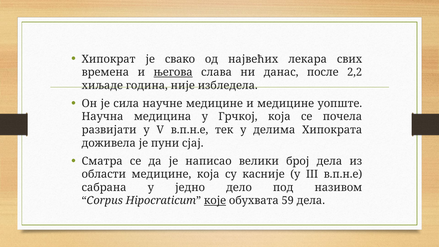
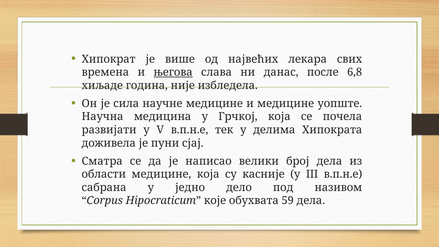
свако: свако -> више (180, 59)
2,2: 2,2 -> 6,8 (355, 72)
које underline: present -> none (215, 201)
